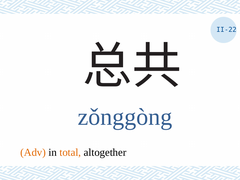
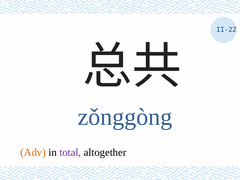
total colour: orange -> purple (70, 152)
